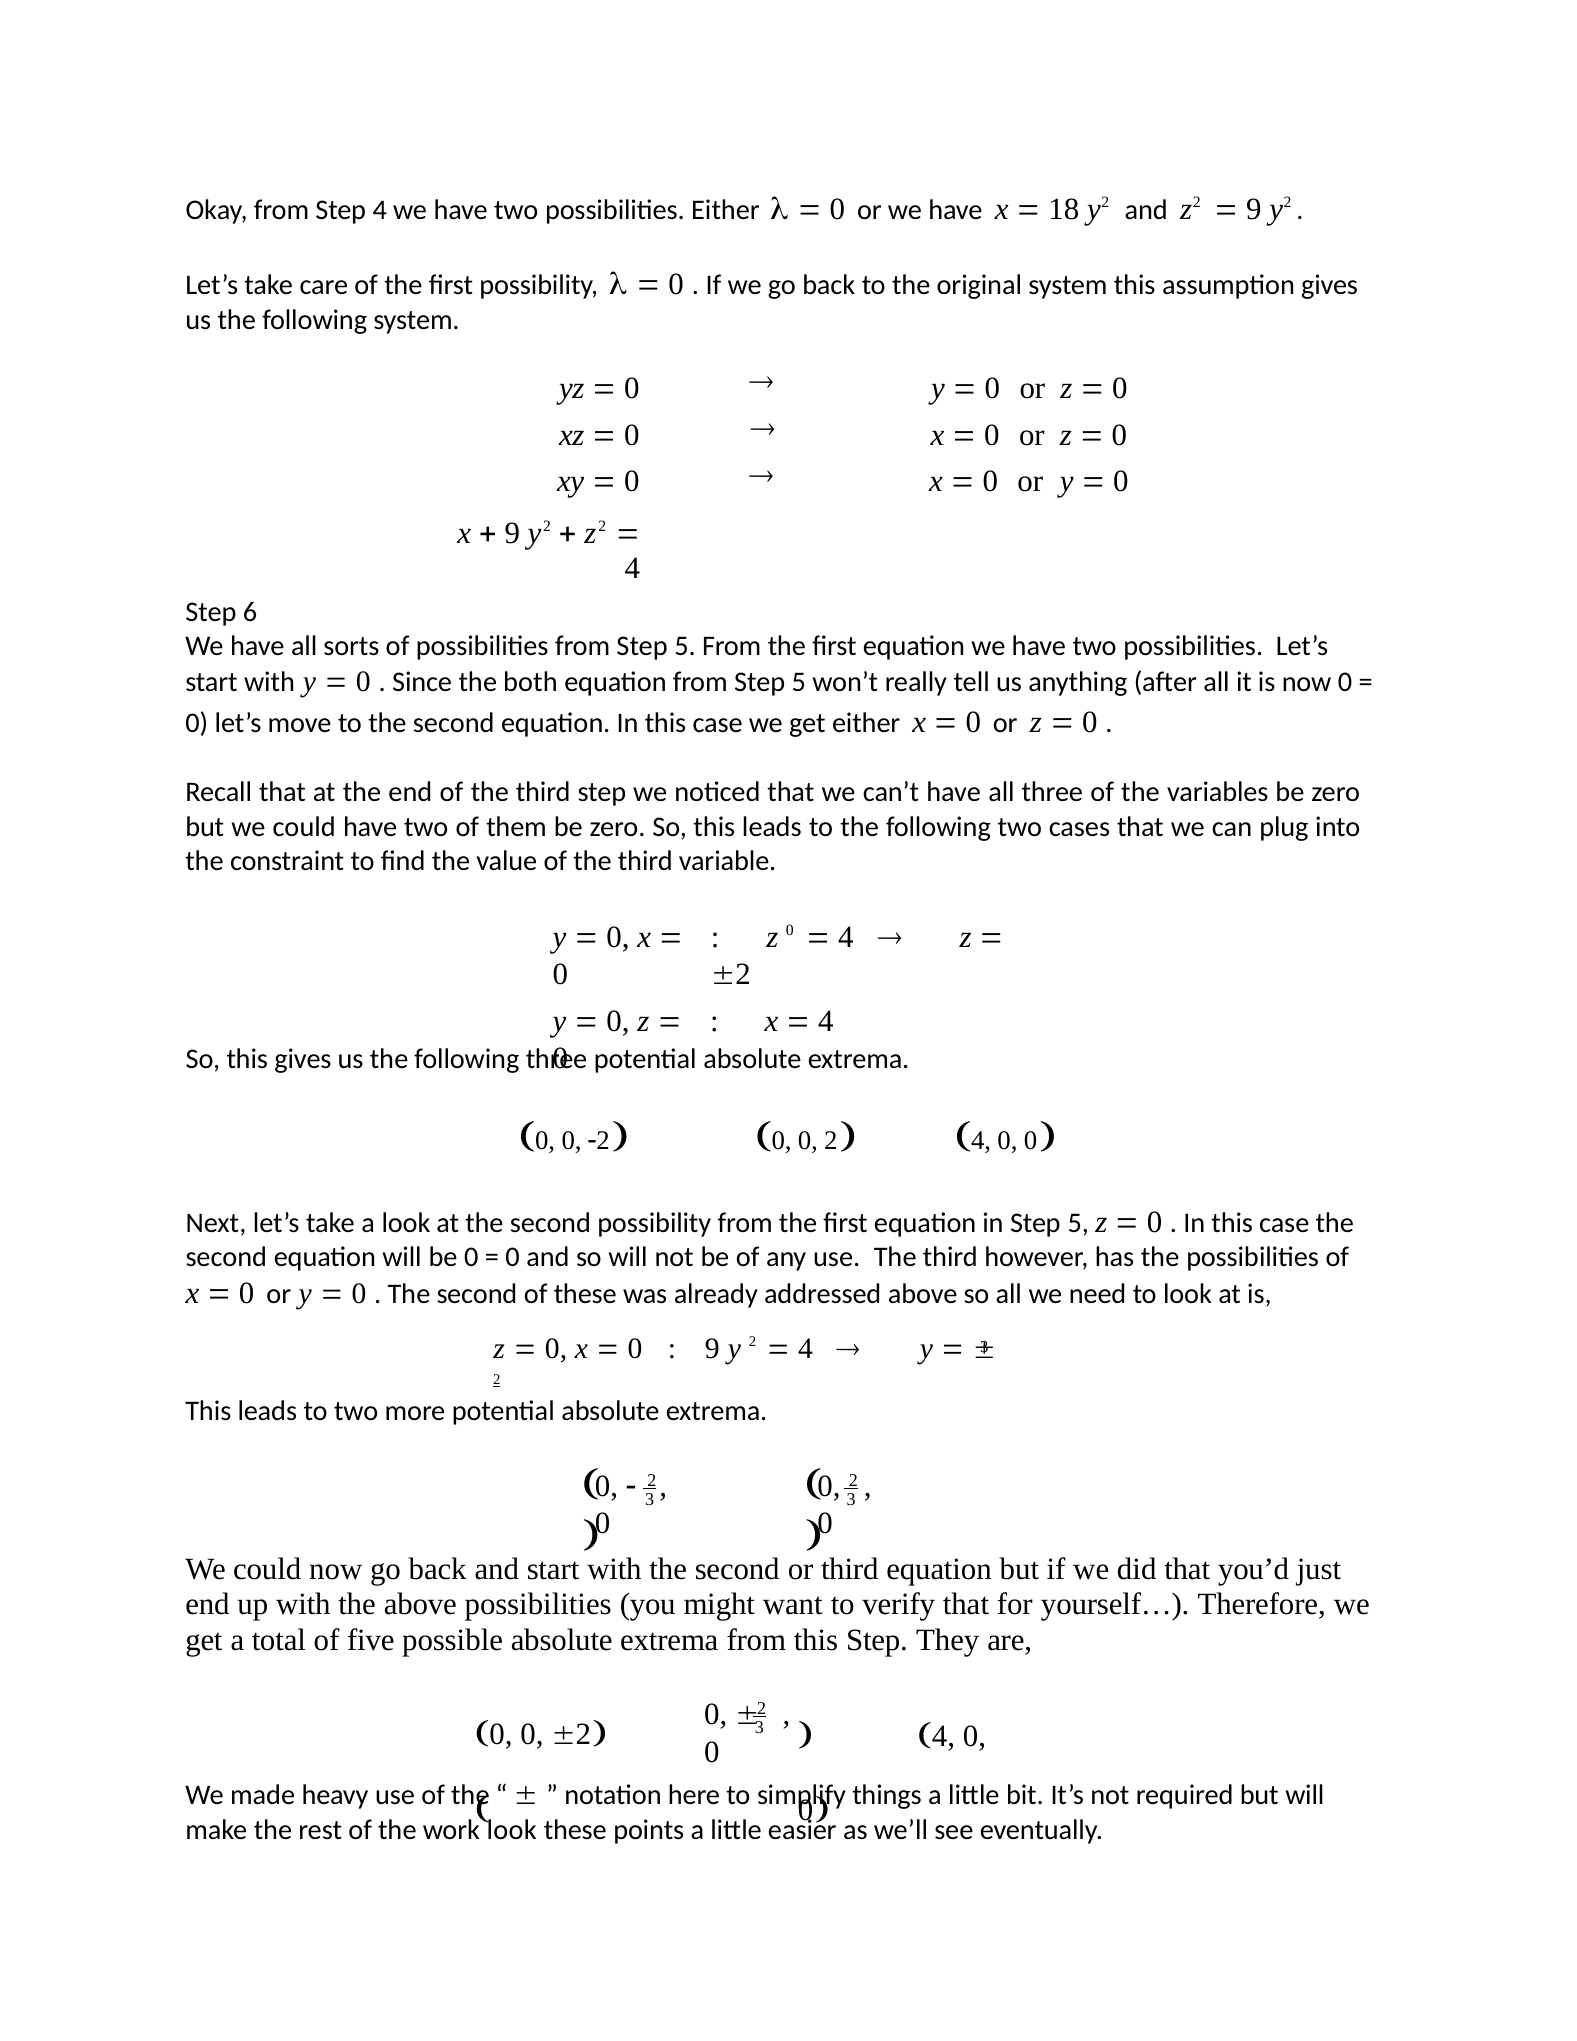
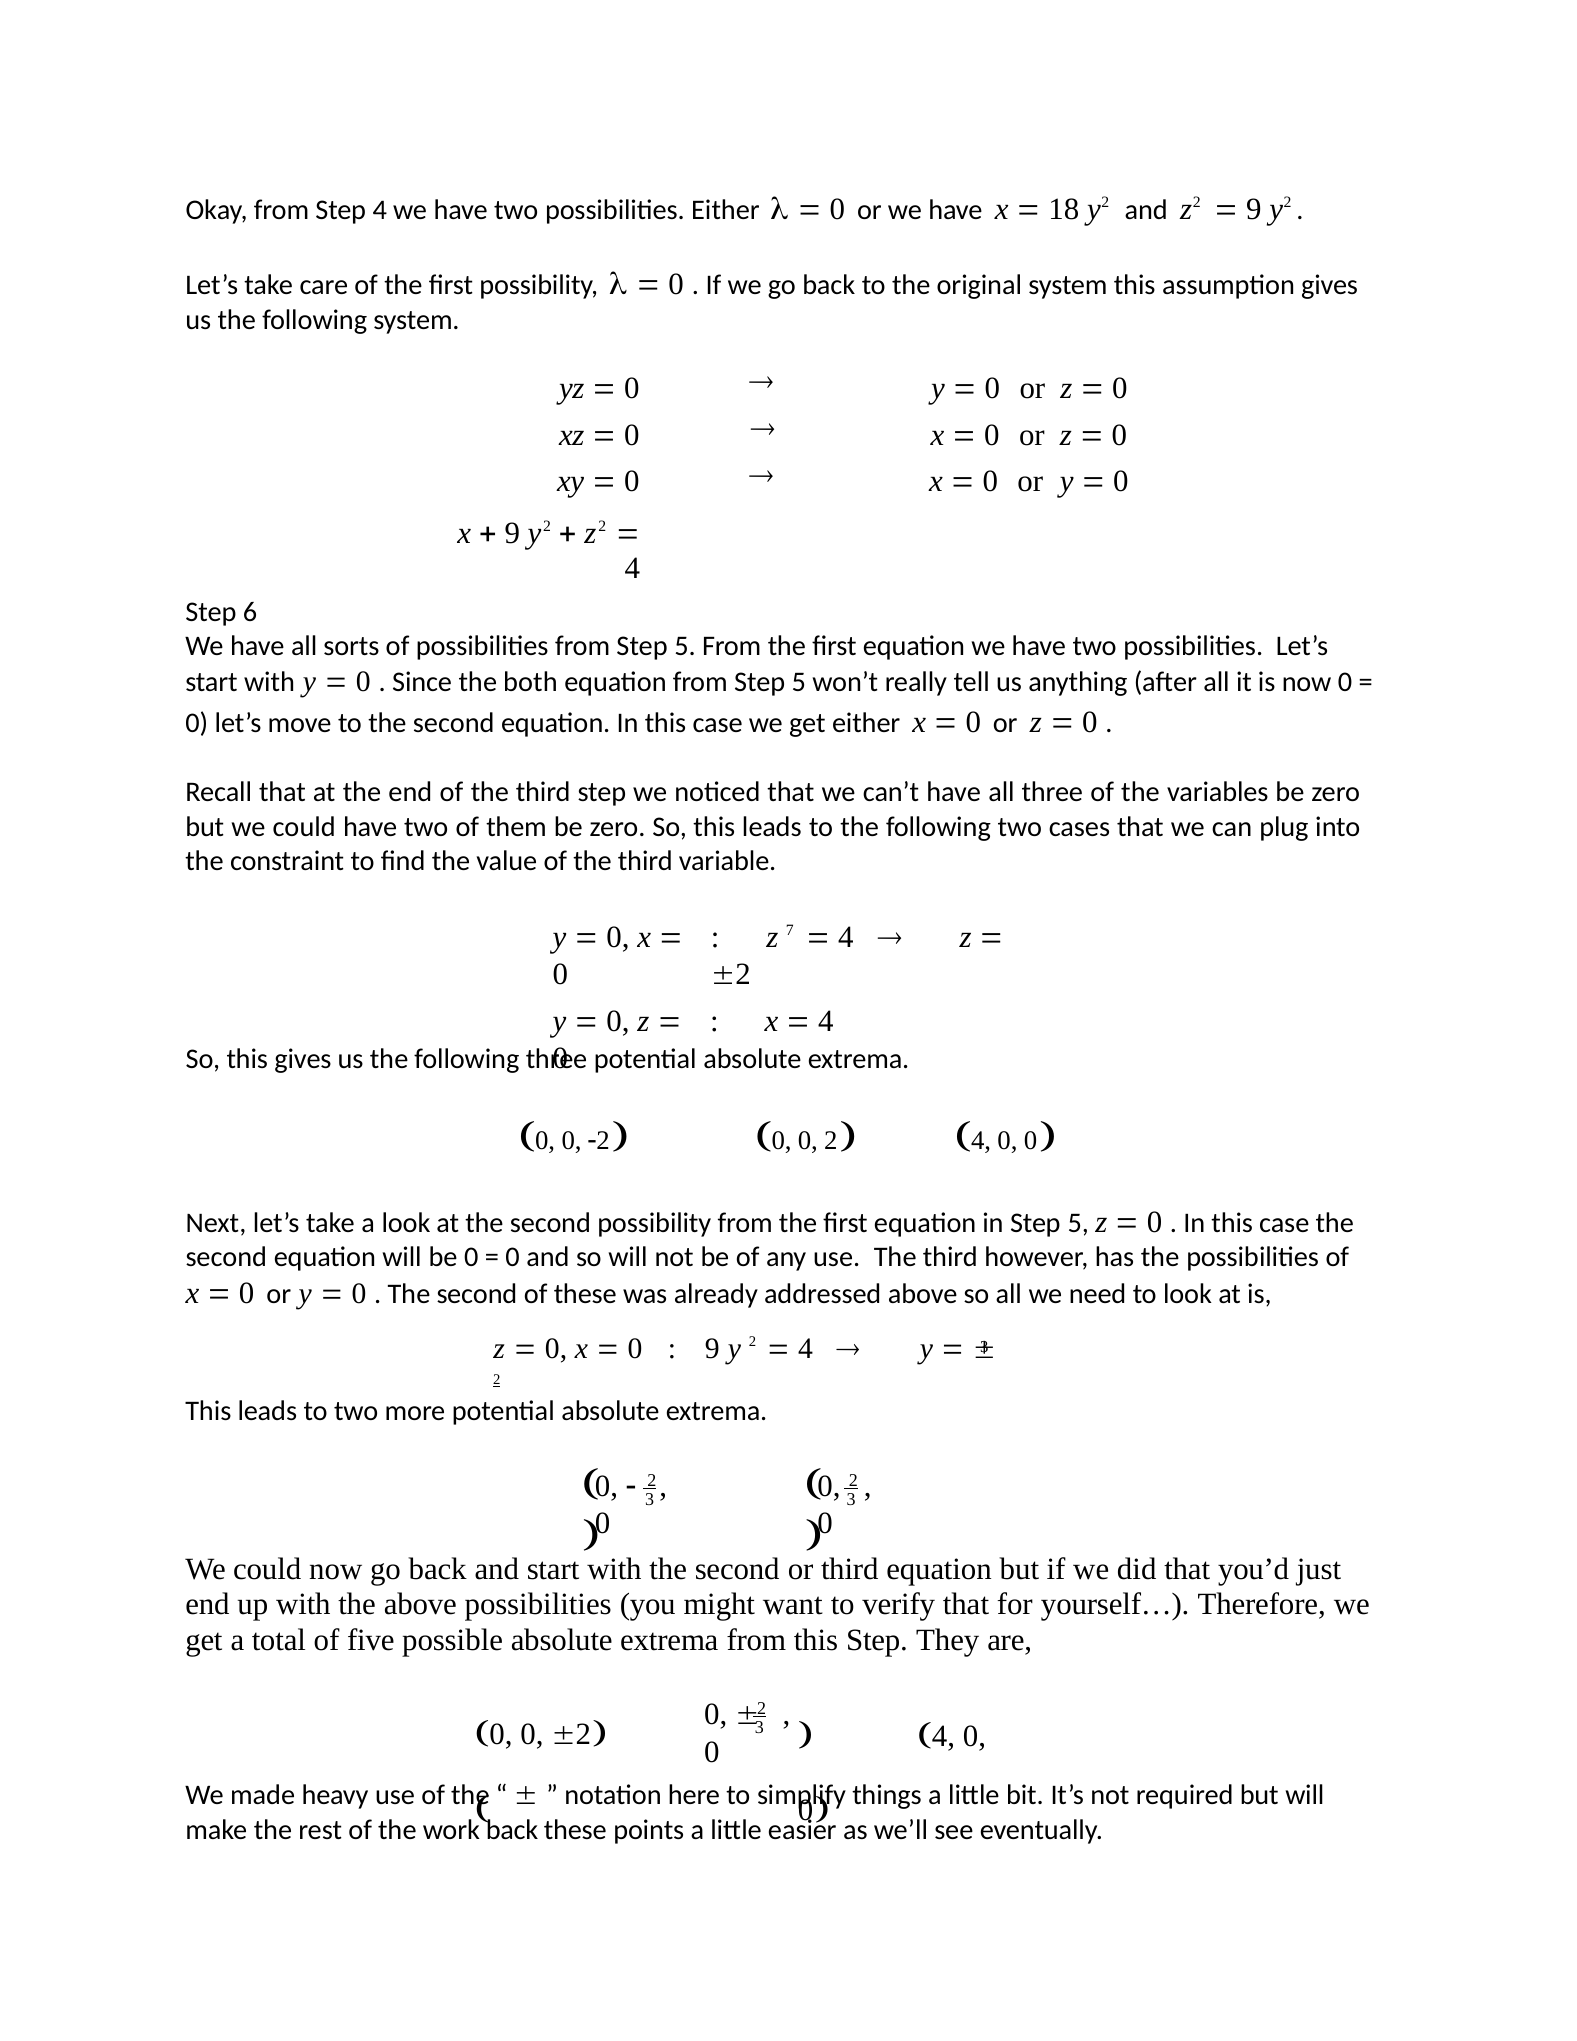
z 0: 0 -> 7 (790, 931)
work look: look -> back (512, 1830)
